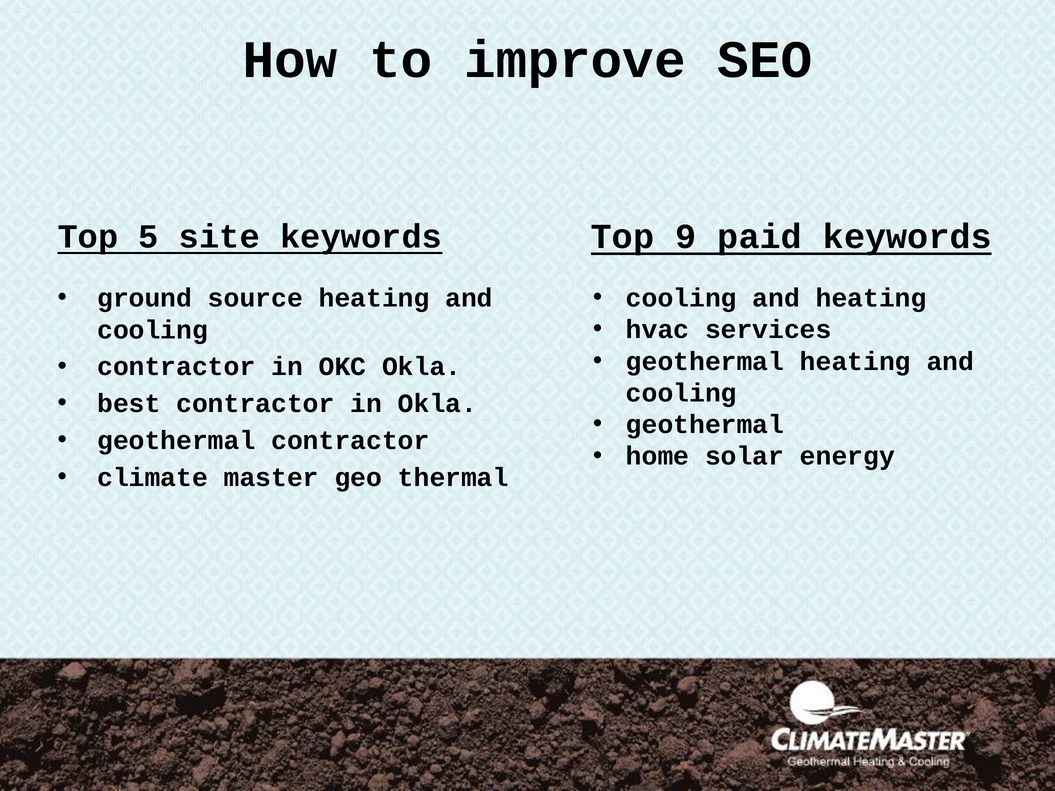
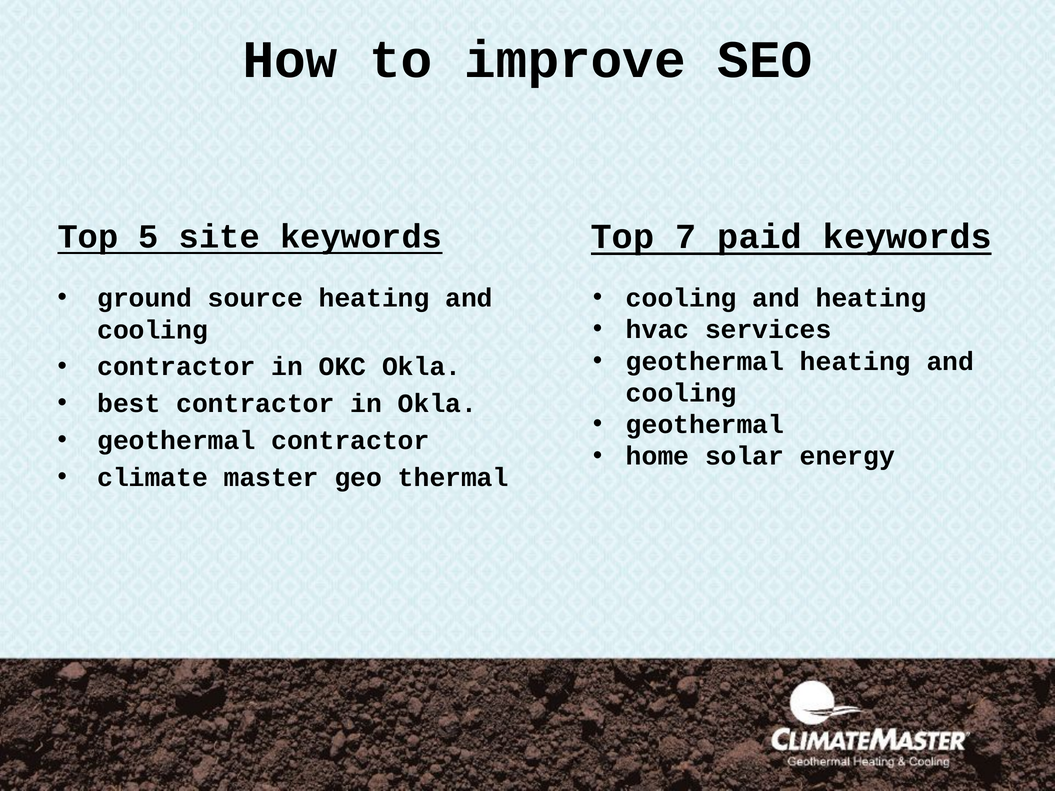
9: 9 -> 7 (686, 237)
